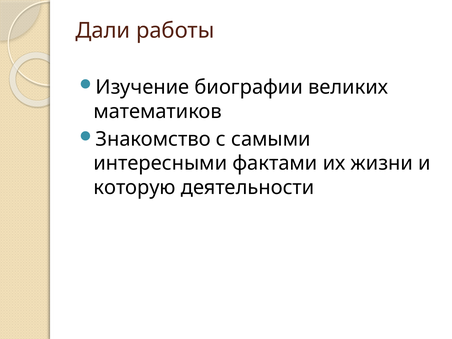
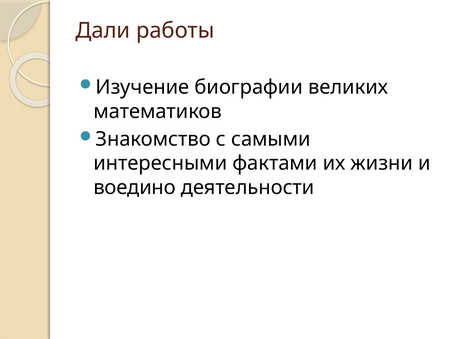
которую: которую -> воедино (135, 187)
